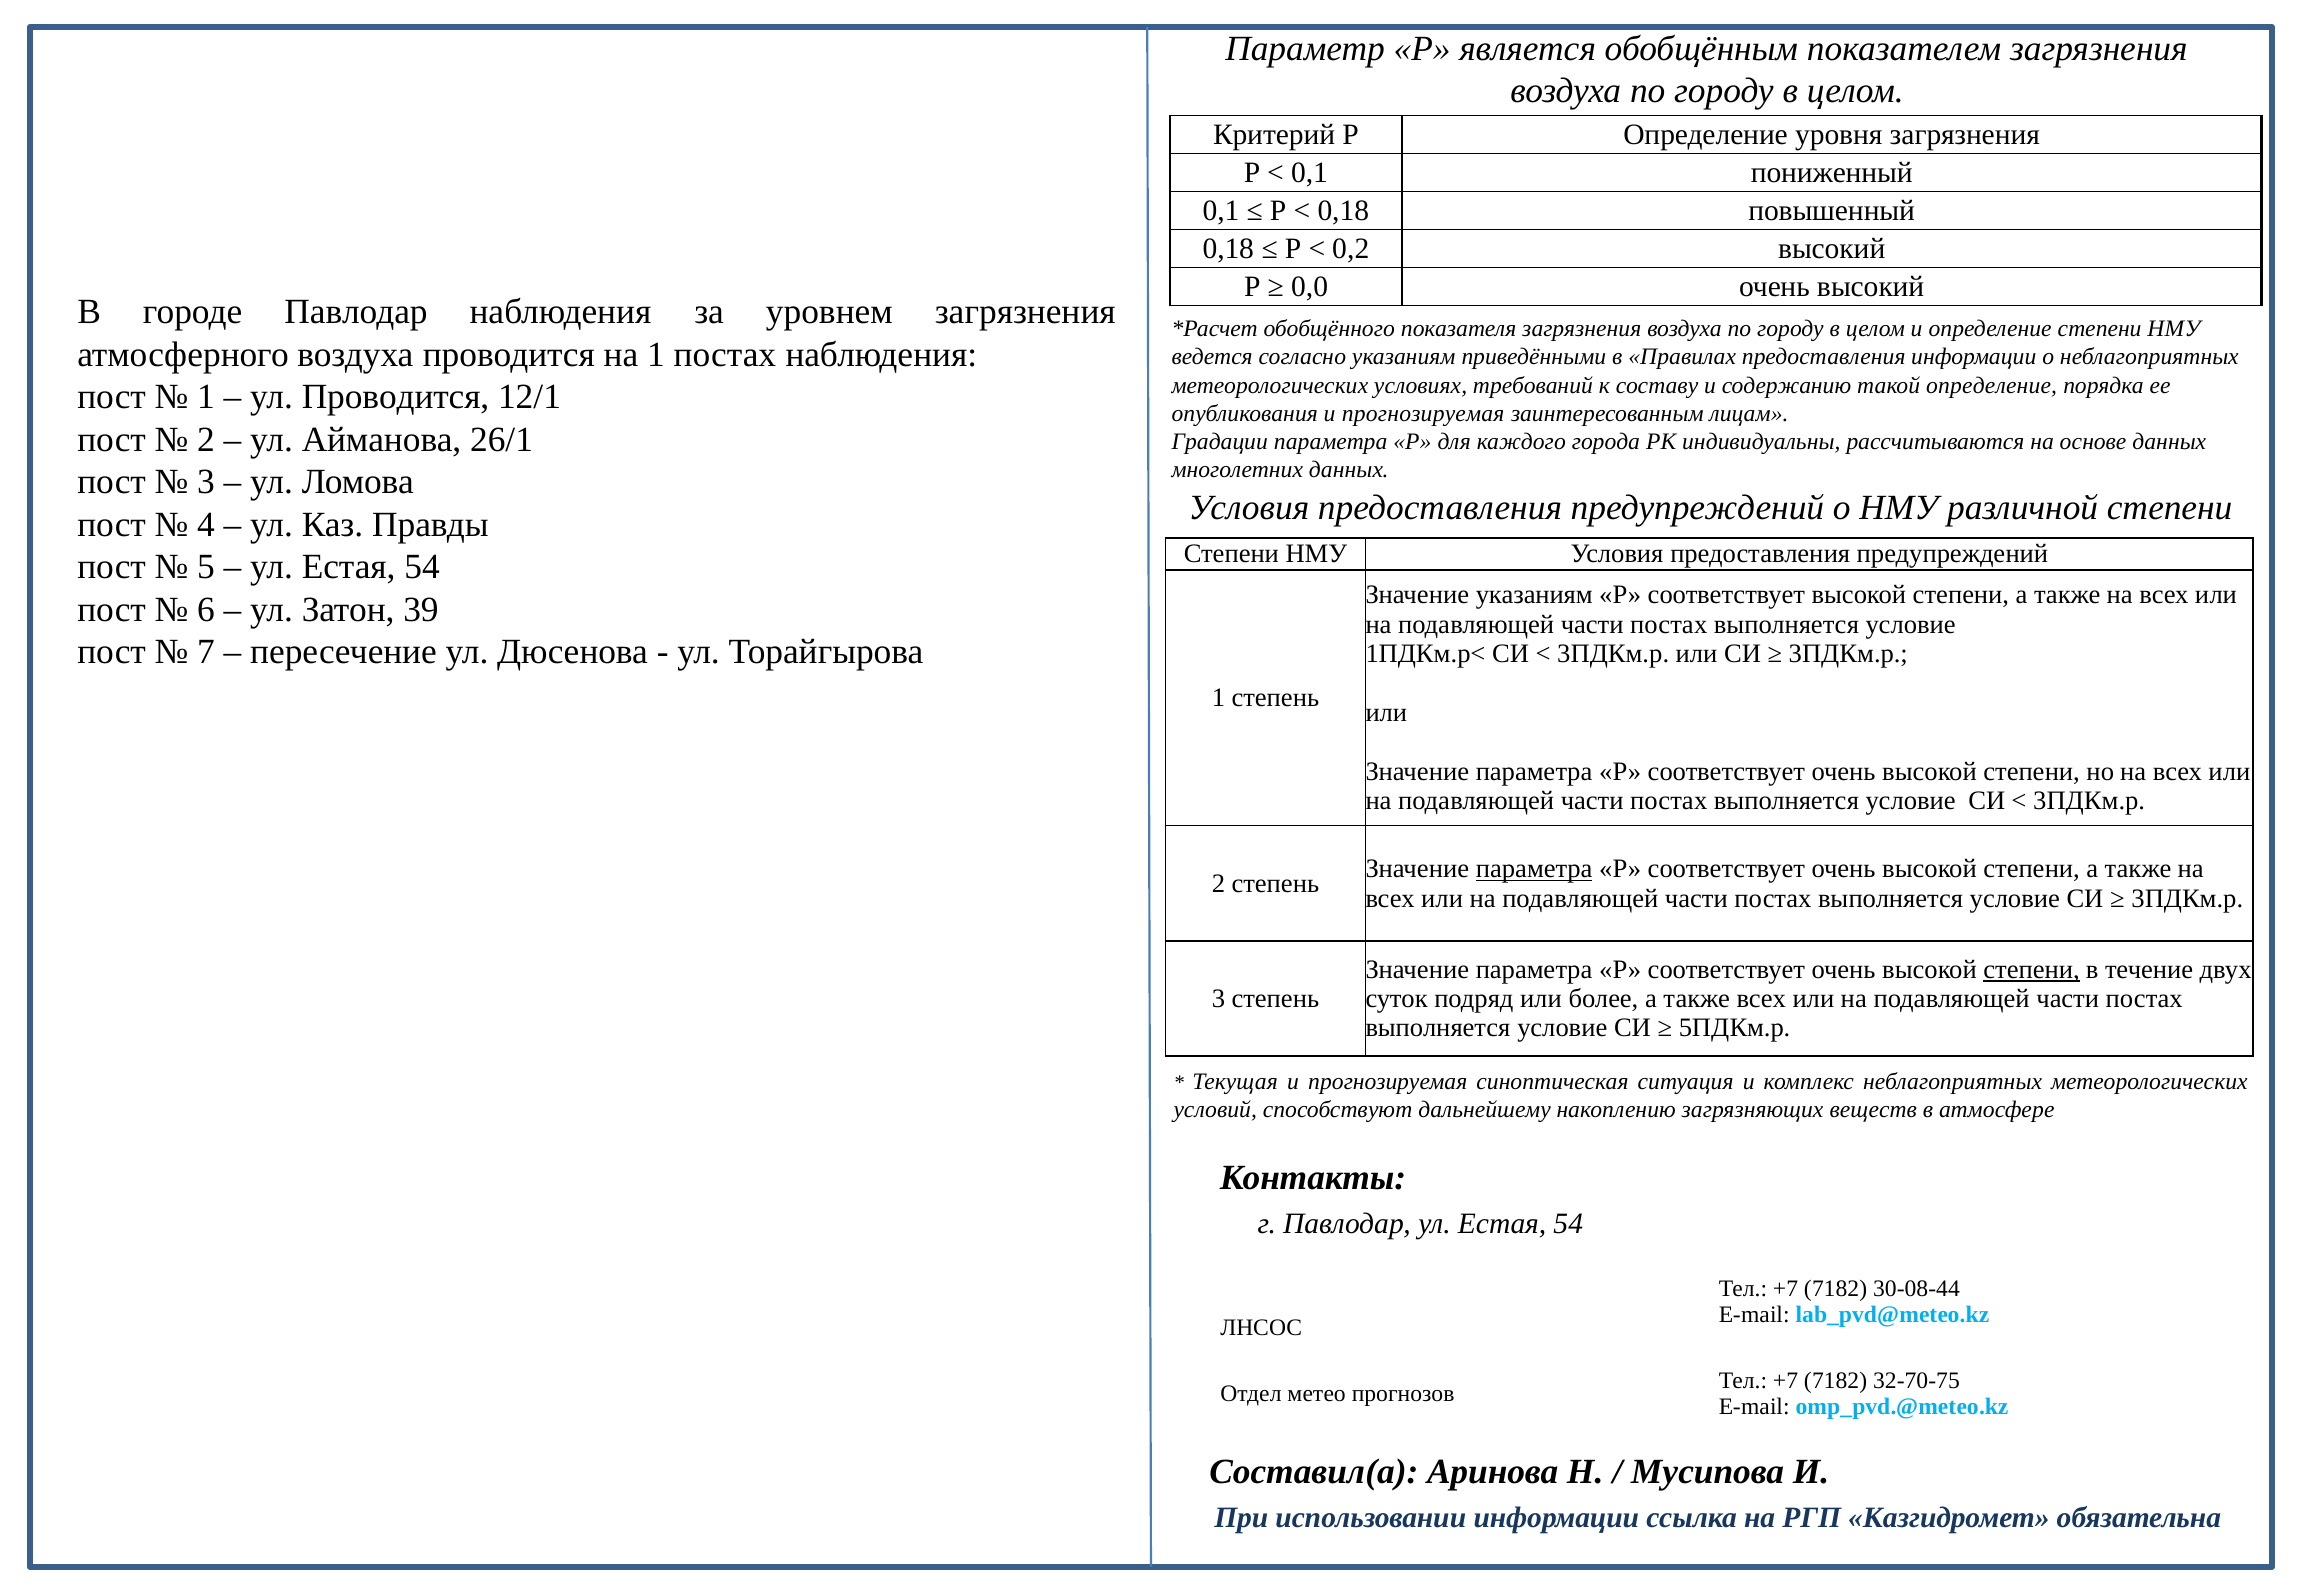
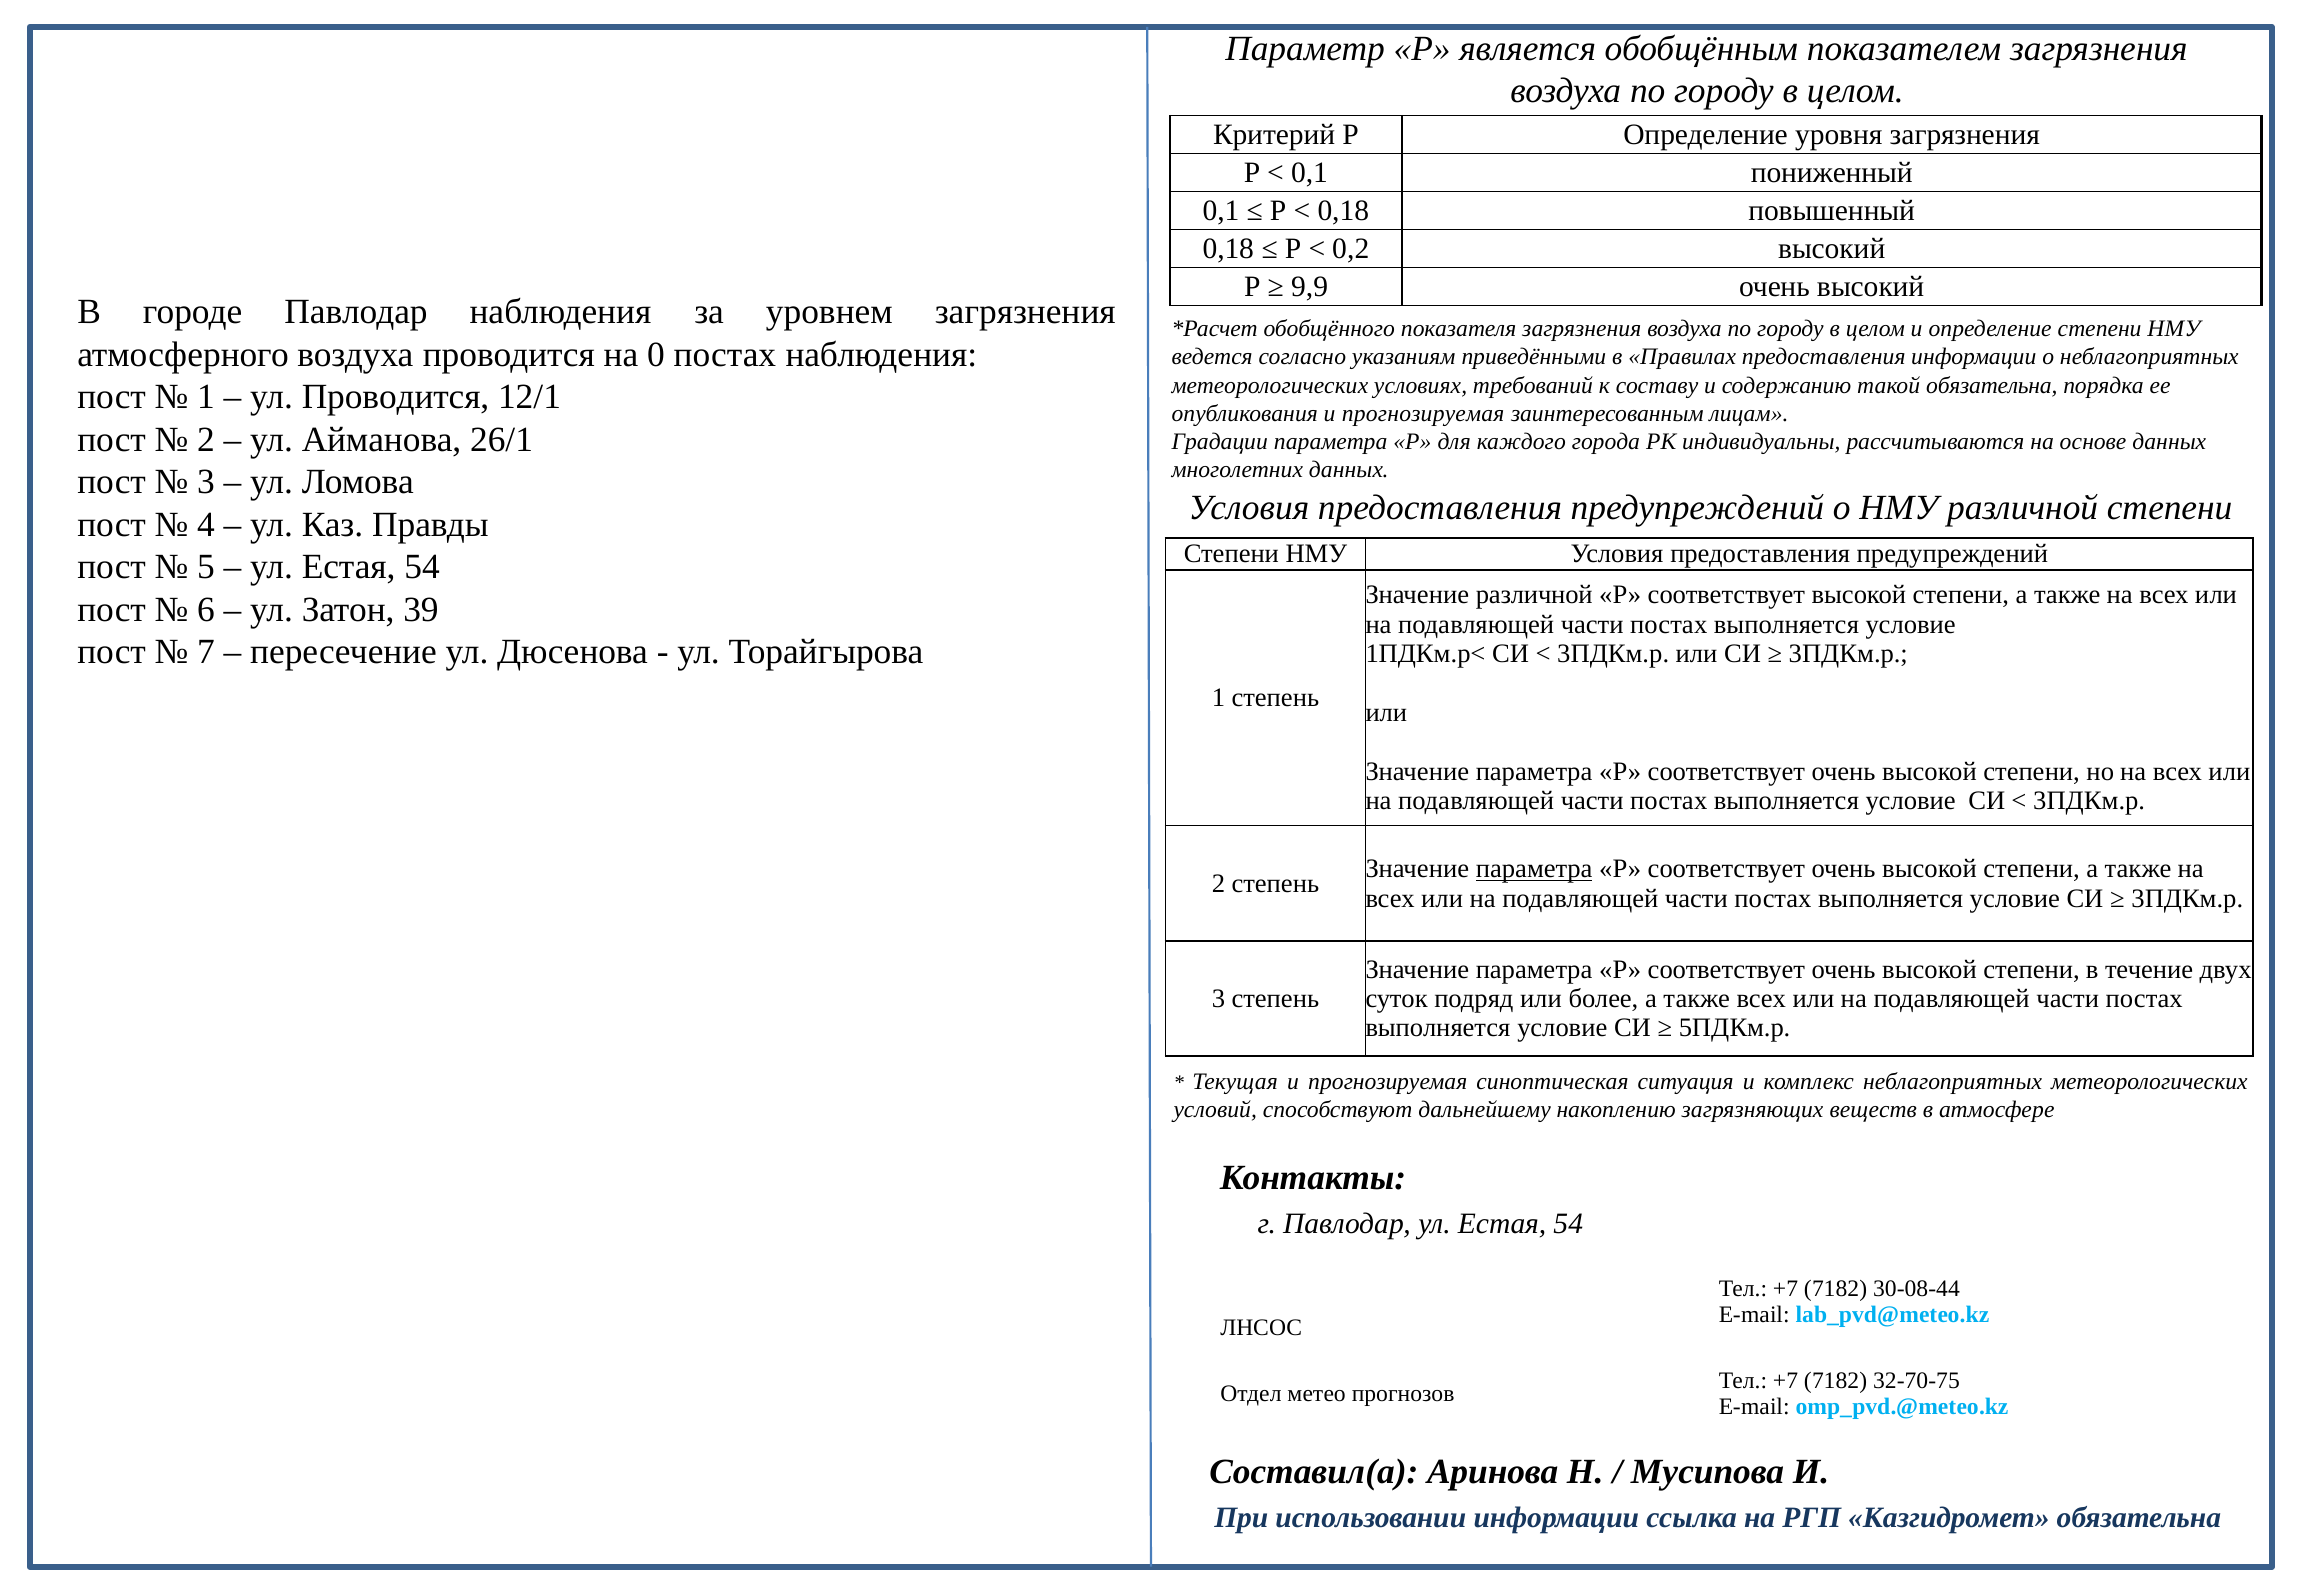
0,0: 0,0 -> 9,9 (1310, 286)
на 1: 1 -> 0 (656, 355)
такой определение: определение -> обязательна (1992, 385)
Значение указаниям: указаниям -> различной (1534, 595)
степени underline: present -> none (2032, 969)
